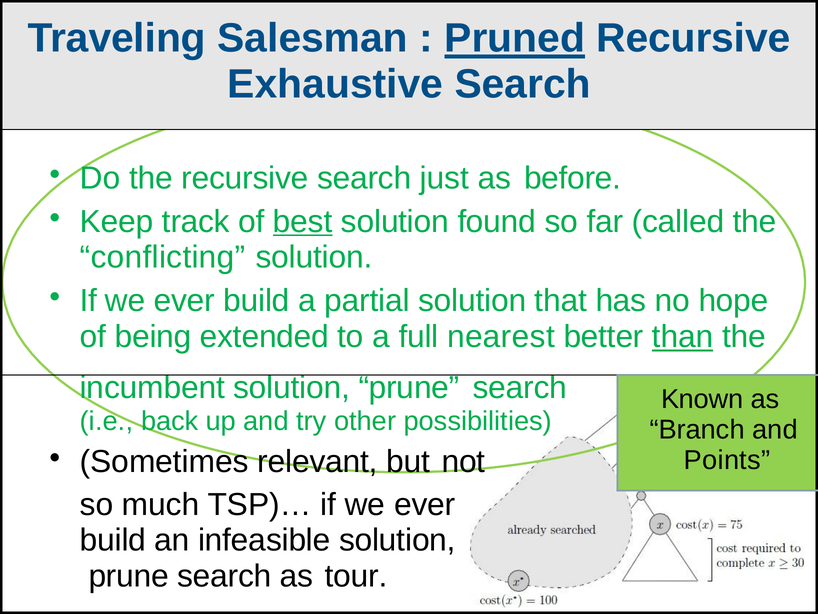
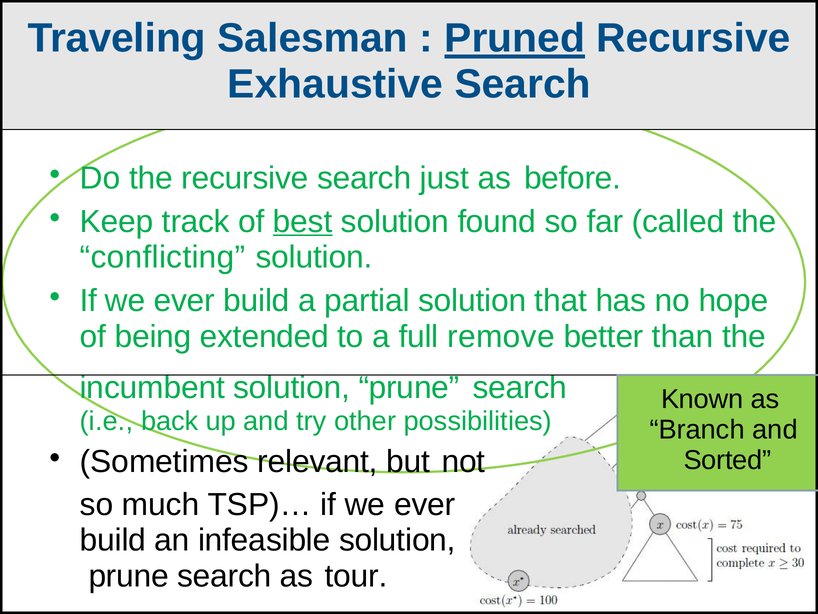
nearest: nearest -> remove (501, 336)
than underline: present -> none (683, 336)
Points: Points -> Sorted (727, 460)
